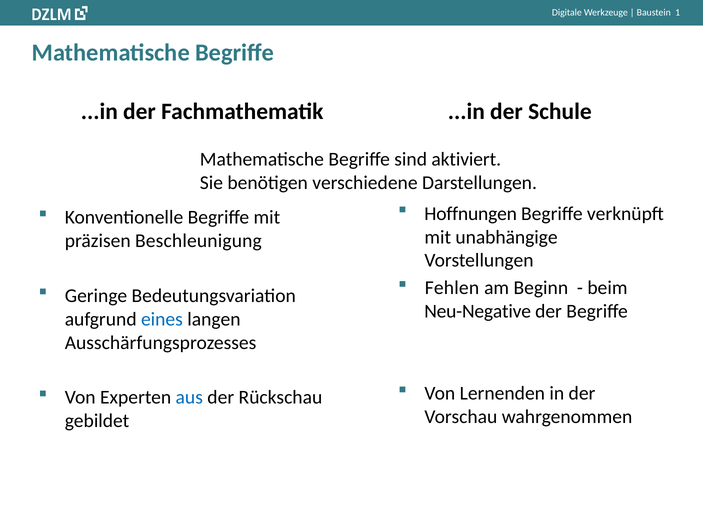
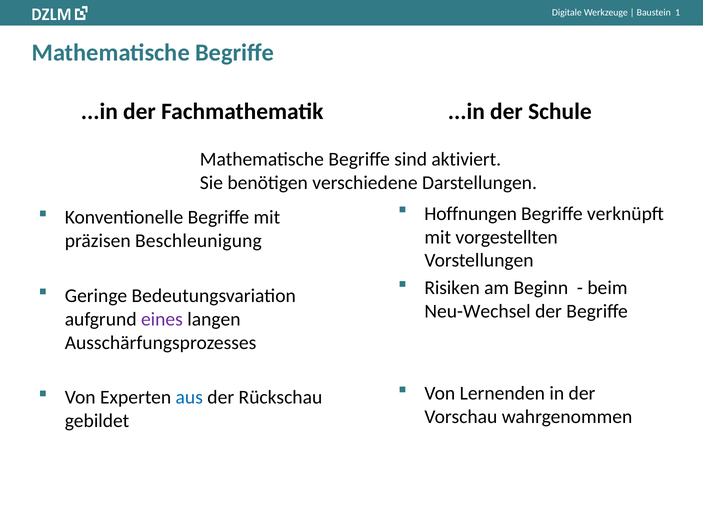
unabhängige: unabhängige -> vorgestellten (507, 237)
Fehlen: Fehlen -> Risiken (452, 288)
Neu-Negative: Neu-Negative -> Neu-Wechsel (478, 311)
eines colour: blue -> purple (162, 319)
